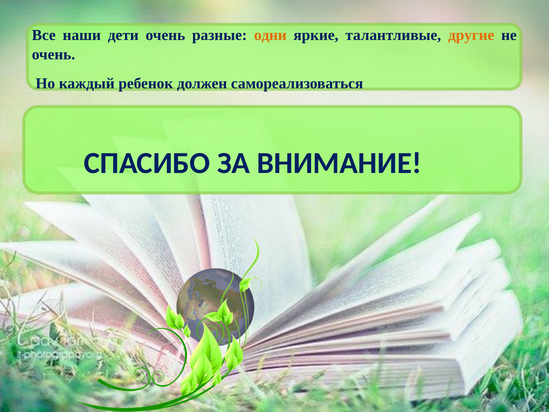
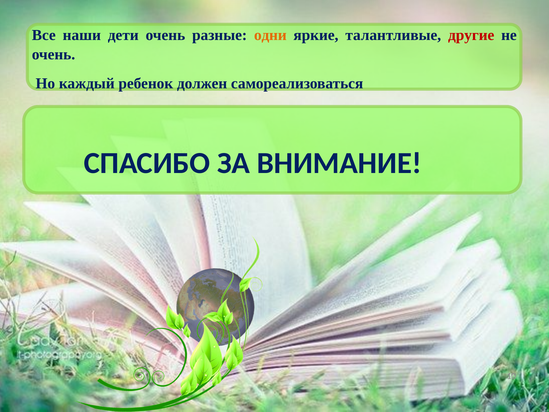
другие colour: orange -> red (471, 35)
